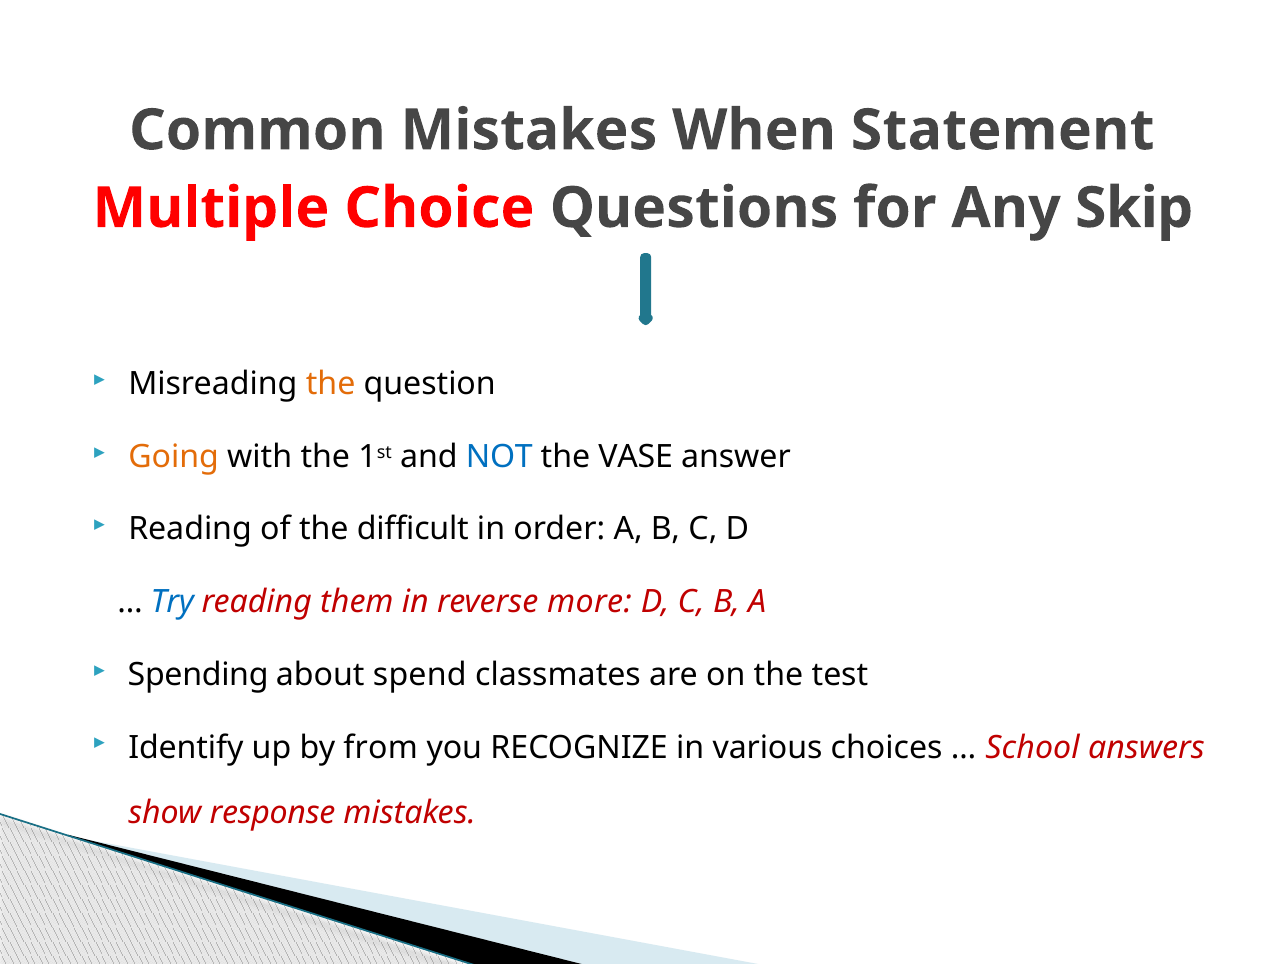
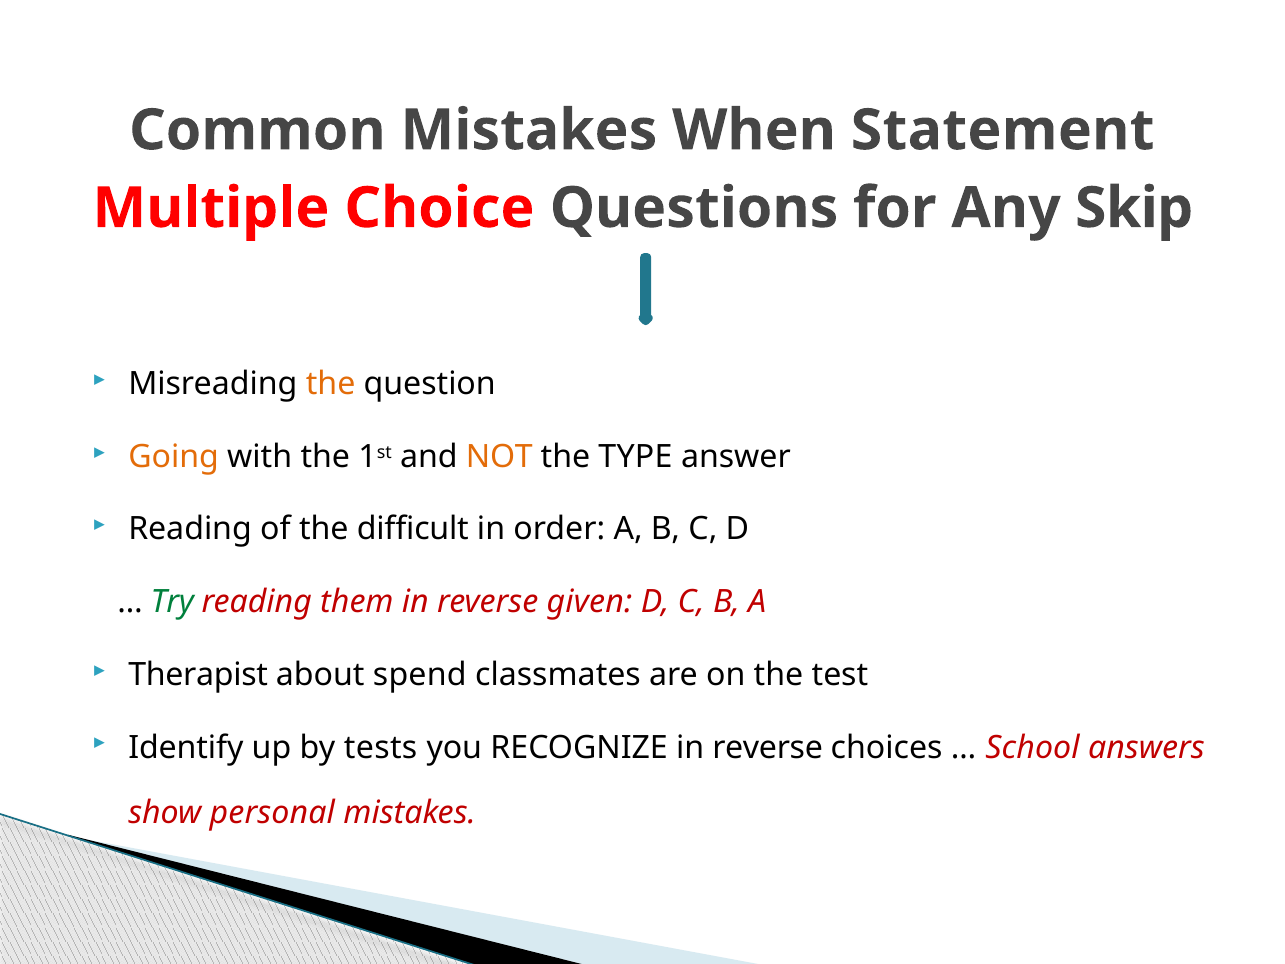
NOT colour: blue -> orange (499, 457)
VASE: VASE -> TYPE (635, 457)
Try colour: blue -> green (172, 602)
more: more -> given (590, 602)
Spending: Spending -> Therapist (198, 675)
from: from -> tests (381, 747)
RECOGNIZE in various: various -> reverse (768, 747)
response: response -> personal (272, 813)
